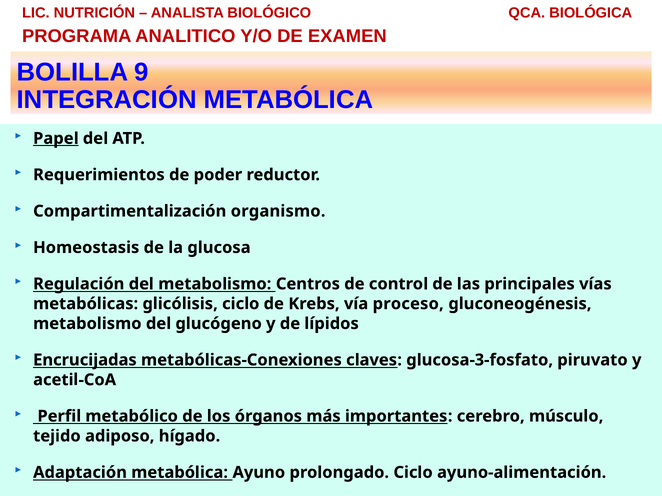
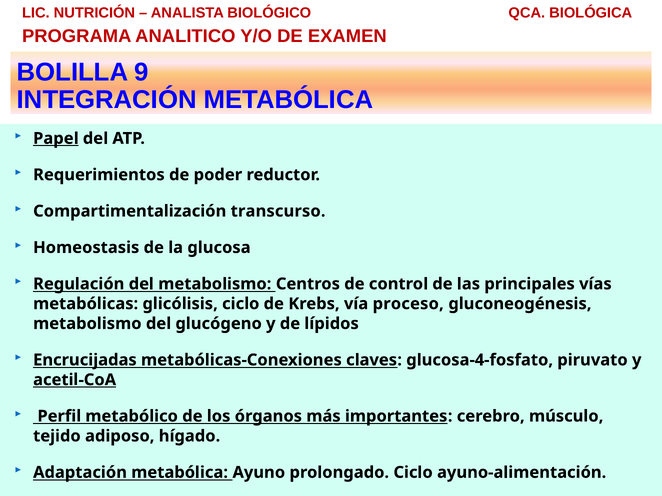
organismo: organismo -> transcurso (278, 211)
glucosa-3-fosfato: glucosa-3-fosfato -> glucosa-4-fosfato (480, 360)
acetil-CoA underline: none -> present (75, 380)
